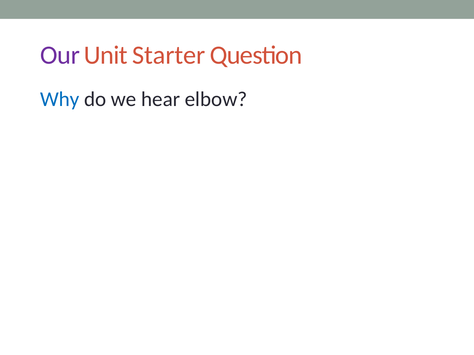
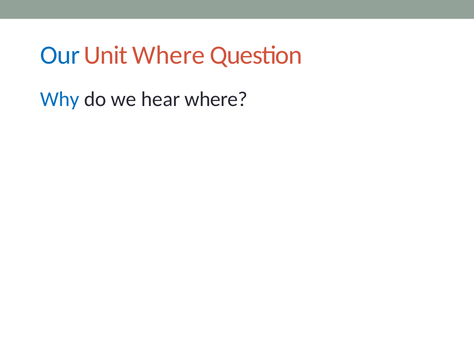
Our colour: purple -> blue (60, 55)
Unit Starter: Starter -> Where (169, 55)
hear elbow: elbow -> where (216, 99)
